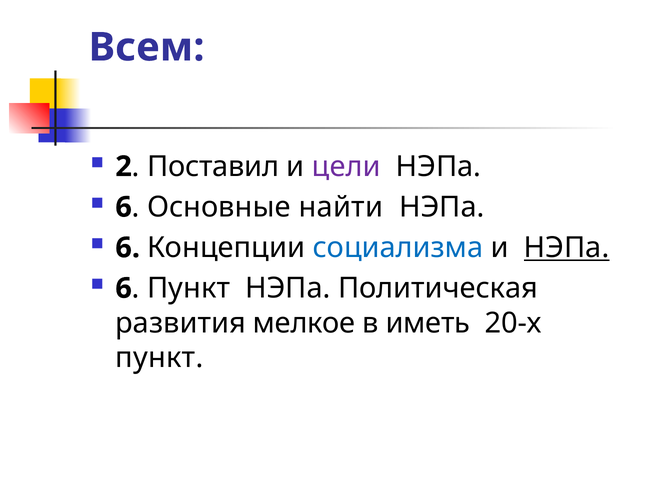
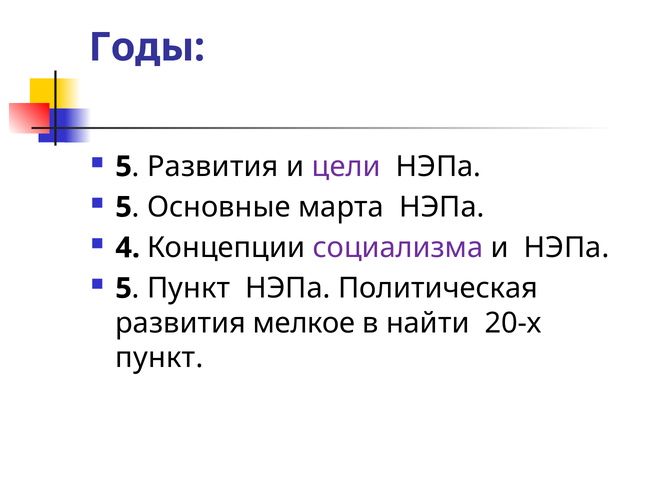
Всем: Всем -> Годы (147, 47)
2: 2 -> 5 (124, 167)
Поставил: Поставил -> Развития (213, 167)
6: 6 -> 5 (124, 207)
найти: найти -> марта (341, 207)
6: 6 -> 4 (128, 248)
социализма colour: blue -> purple (398, 248)
НЭПа underline: present -> none (567, 248)
6: 6 -> 5 (124, 288)
иметь: иметь -> найти (428, 323)
